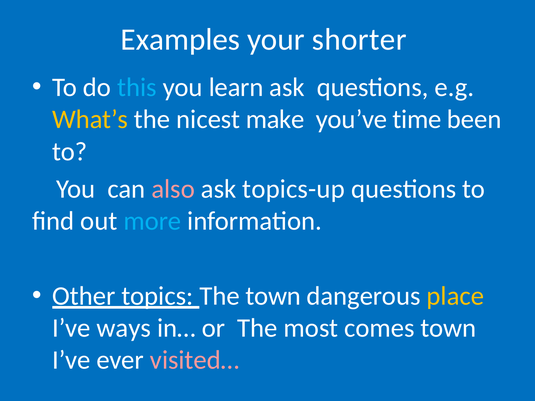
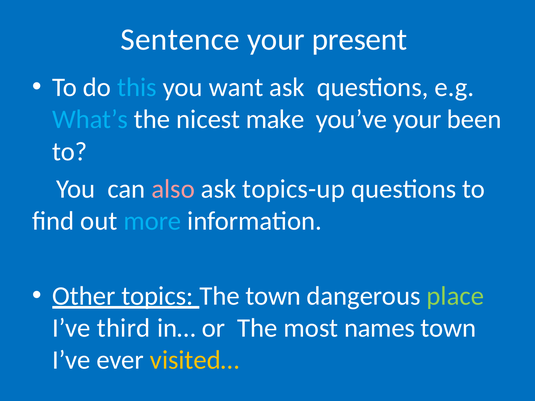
Examples: Examples -> Sentence (180, 40)
shorter: shorter -> present (360, 40)
learn: learn -> want (236, 87)
What’s colour: yellow -> light blue (90, 120)
you’ve time: time -> your (417, 120)
place colour: yellow -> light green (455, 296)
ways: ways -> third (124, 328)
comes: comes -> names (379, 328)
visited… colour: pink -> yellow (195, 360)
